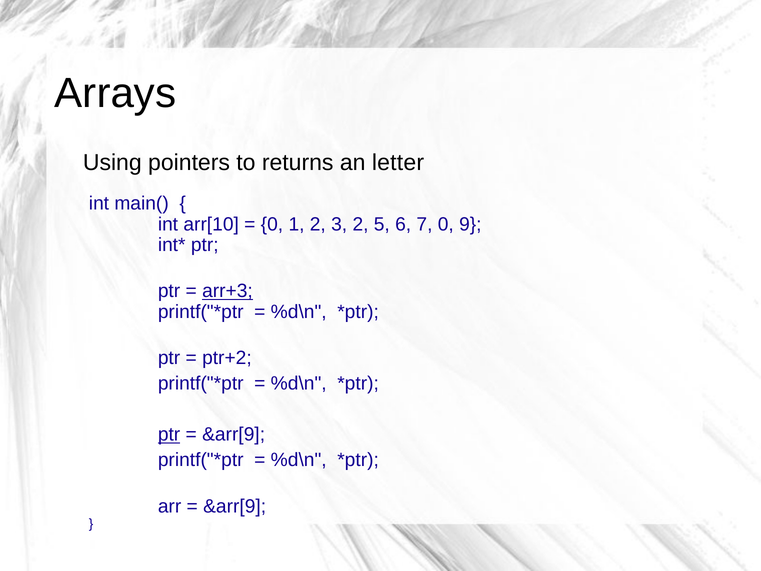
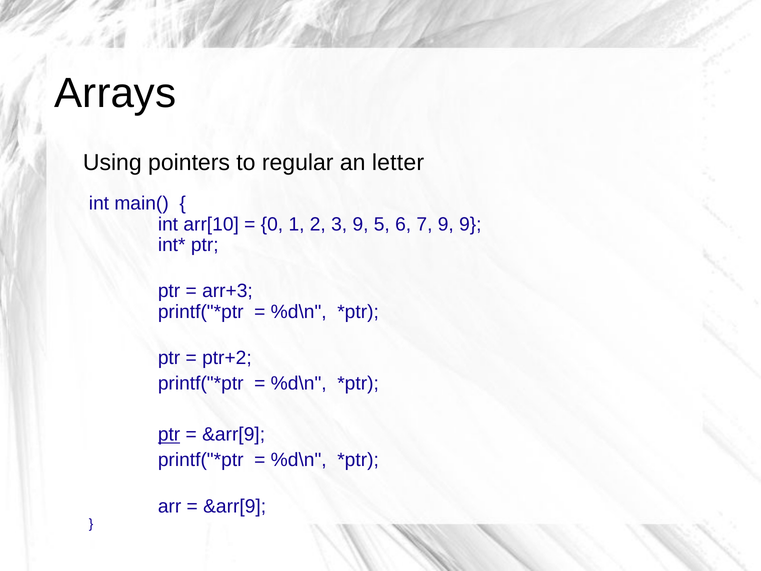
returns: returns -> regular (298, 163)
3 2: 2 -> 9 (361, 224)
7 0: 0 -> 9 (446, 224)
arr+3 underline: present -> none (227, 291)
